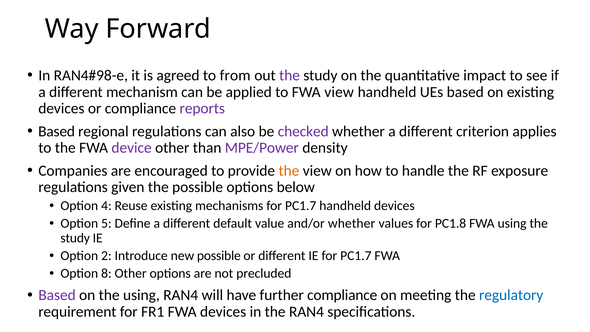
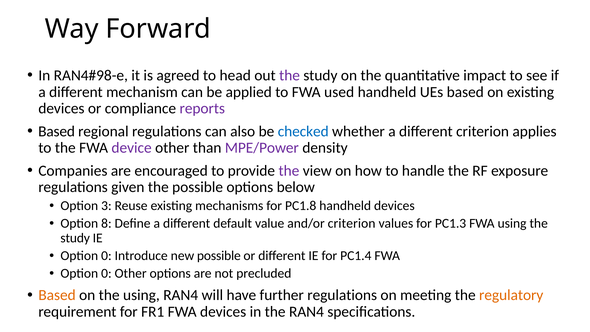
from: from -> head (235, 75)
FWA view: view -> used (339, 92)
checked colour: purple -> blue (303, 131)
the colour: orange -> purple (289, 171)
4: 4 -> 3 (106, 206)
mechanisms for PC1.7: PC1.7 -> PC1.8 (301, 206)
5: 5 -> 8 (106, 223)
and/or whether: whether -> criterion (352, 223)
PC1.8: PC1.8 -> PC1.3 (451, 223)
2: 2 -> 0 (106, 256)
IE for PC1.7: PC1.7 -> PC1.4 (356, 256)
8: 8 -> 0 (106, 273)
Based colour: purple -> orange (57, 295)
further compliance: compliance -> regulations (342, 295)
regulatory colour: blue -> orange (511, 295)
